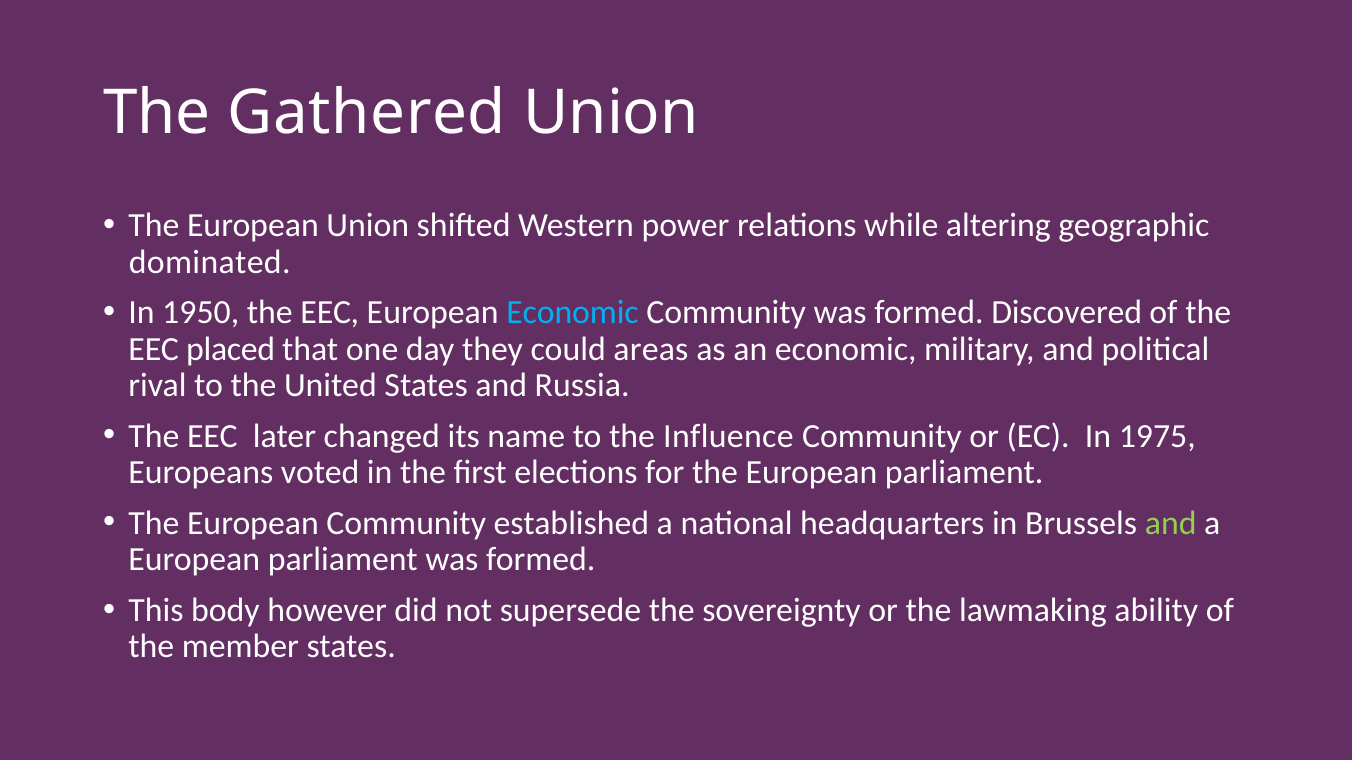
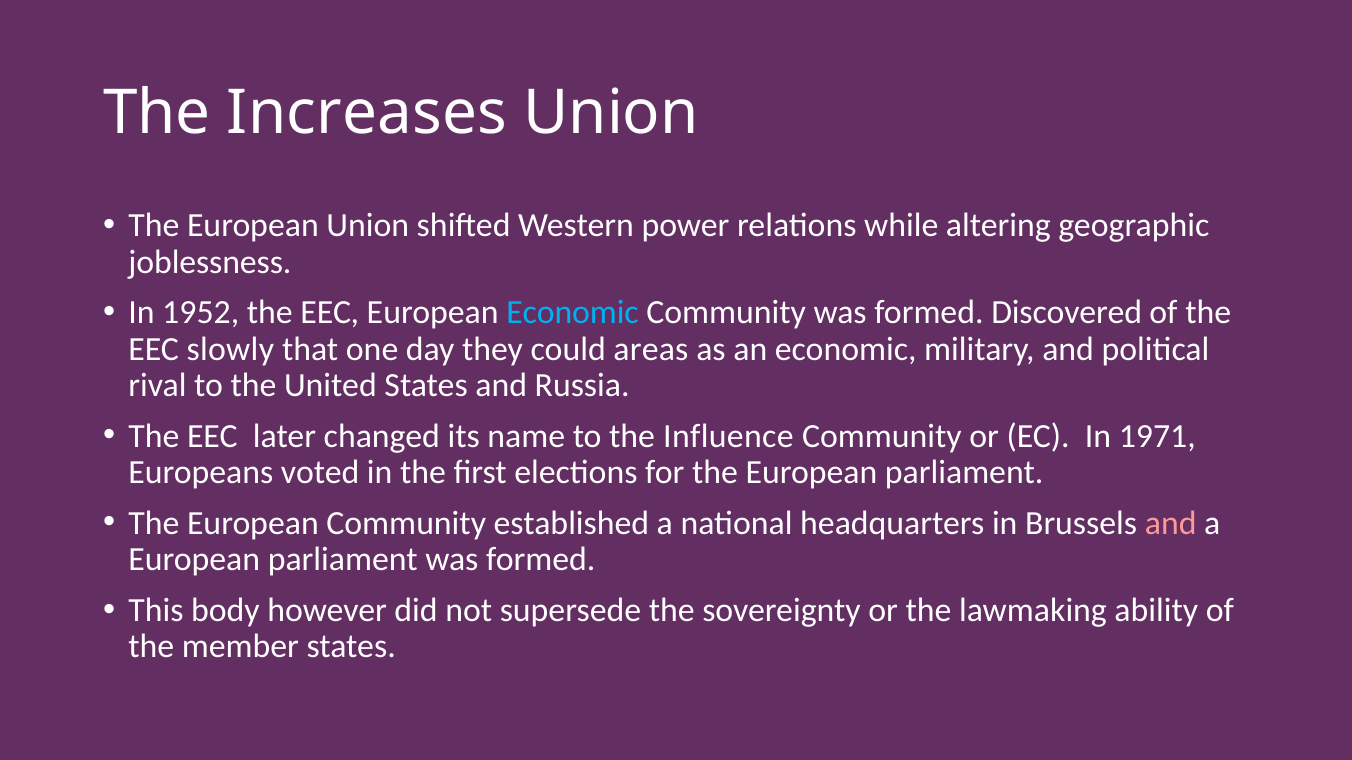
Gathered: Gathered -> Increases (367, 114)
dominated: dominated -> joblessness (210, 262)
1950: 1950 -> 1952 (201, 313)
placed: placed -> slowly (230, 349)
1975: 1975 -> 1971 (1157, 436)
and colour: light green -> pink (1171, 523)
